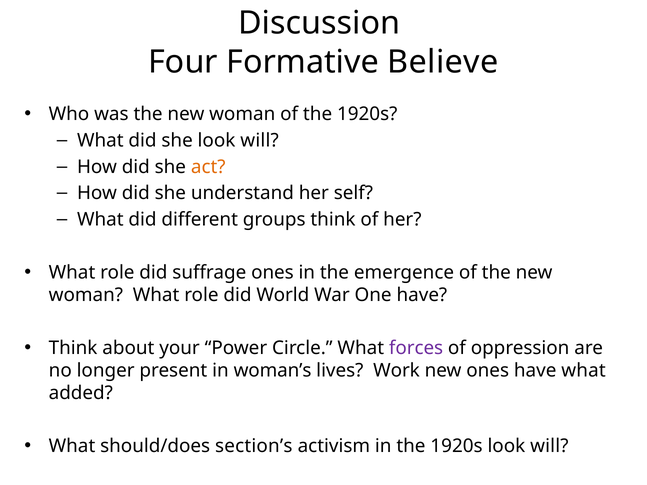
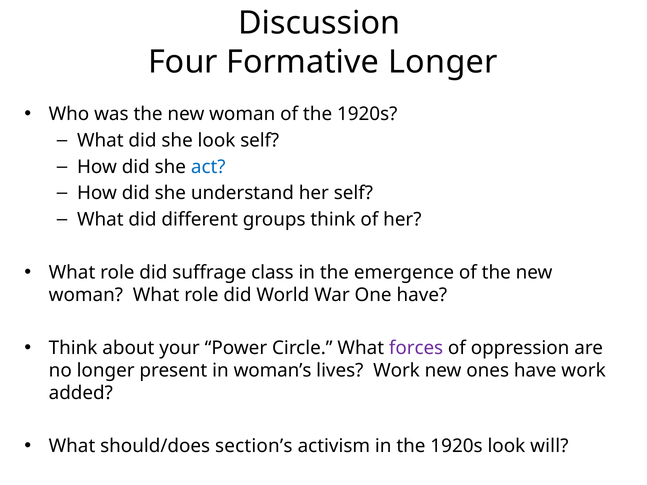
Formative Believe: Believe -> Longer (443, 62)
she look will: will -> self (260, 141)
act colour: orange -> blue (208, 167)
suffrage ones: ones -> class (272, 273)
have what: what -> work (584, 371)
